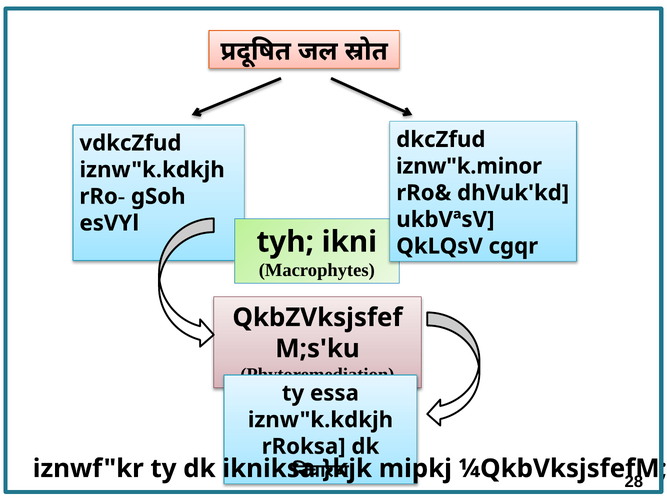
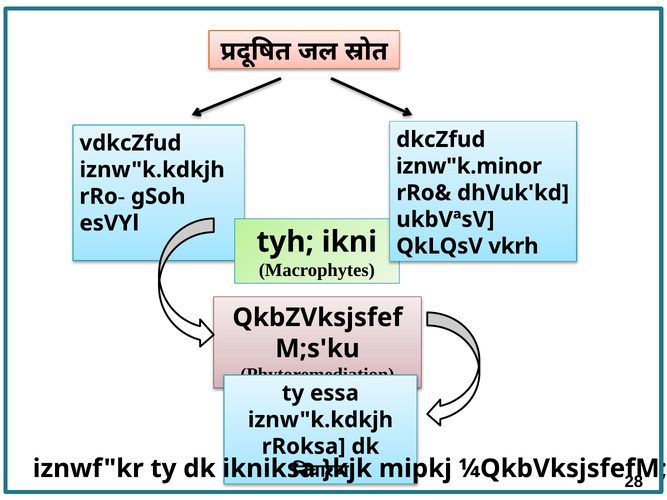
cgqr: cgqr -> vkrh (513, 246)
